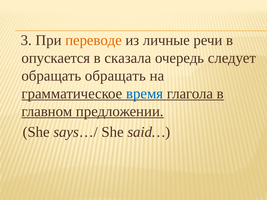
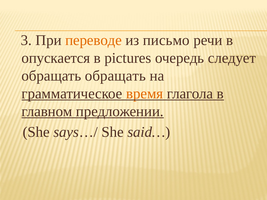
личные: личные -> письмо (166, 40)
сказала: сказала -> pictures (128, 58)
время colour: blue -> orange (145, 94)
